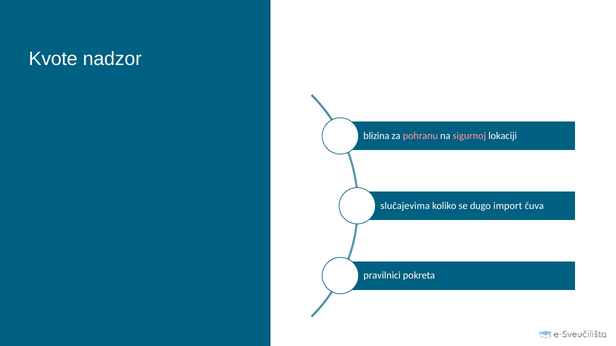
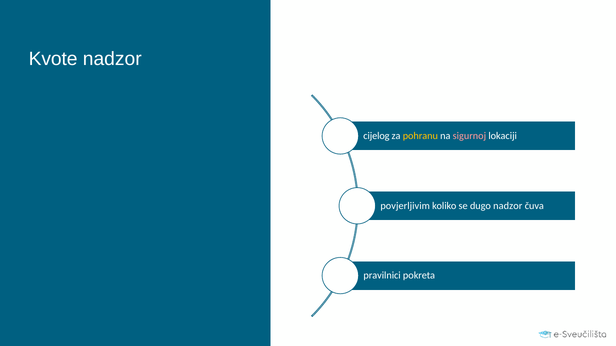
blizina: blizina -> cijelog (376, 136)
pohranu colour: pink -> yellow (420, 136)
slučajevima: slučajevima -> povjerljivim (405, 206)
dugo import: import -> nadzor (508, 206)
